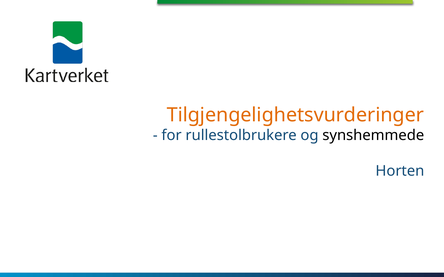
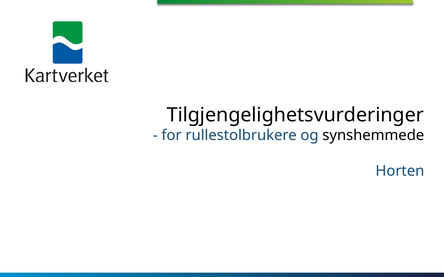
Tilgjengelighetsvurderinger colour: orange -> black (295, 115)
